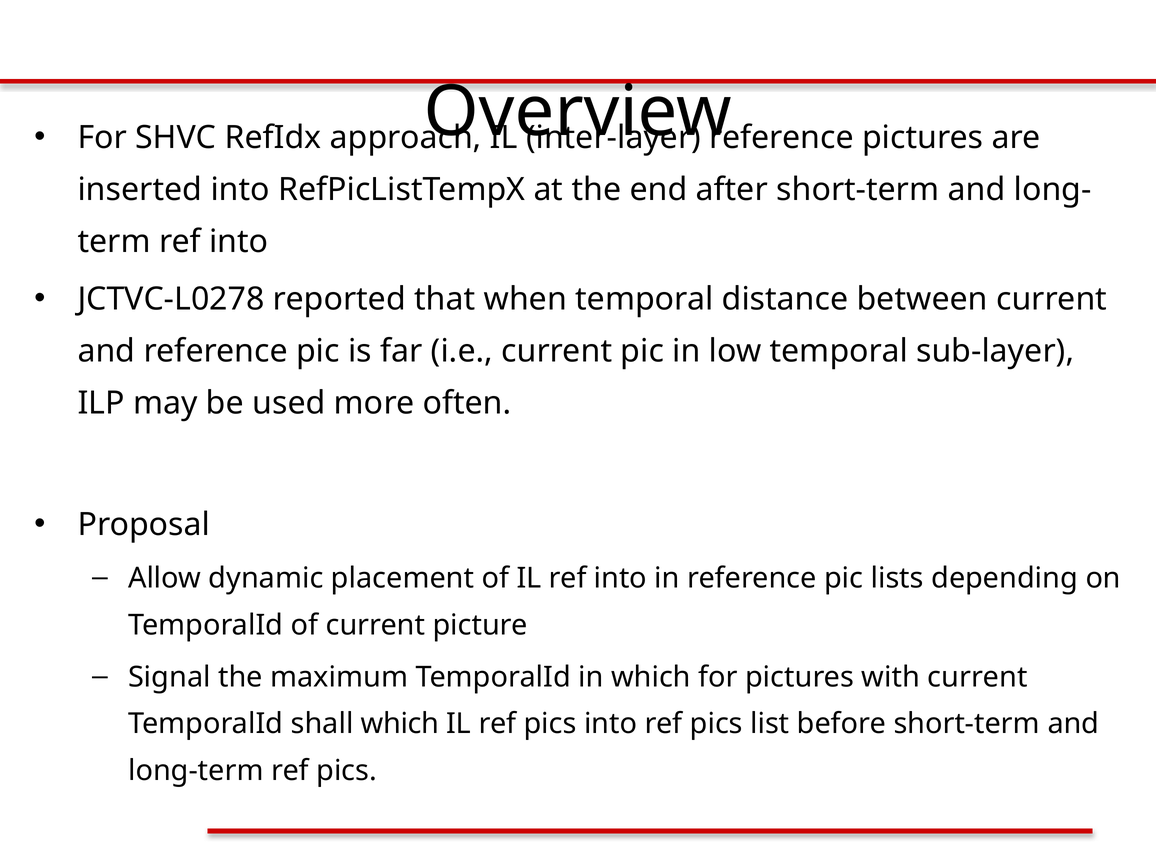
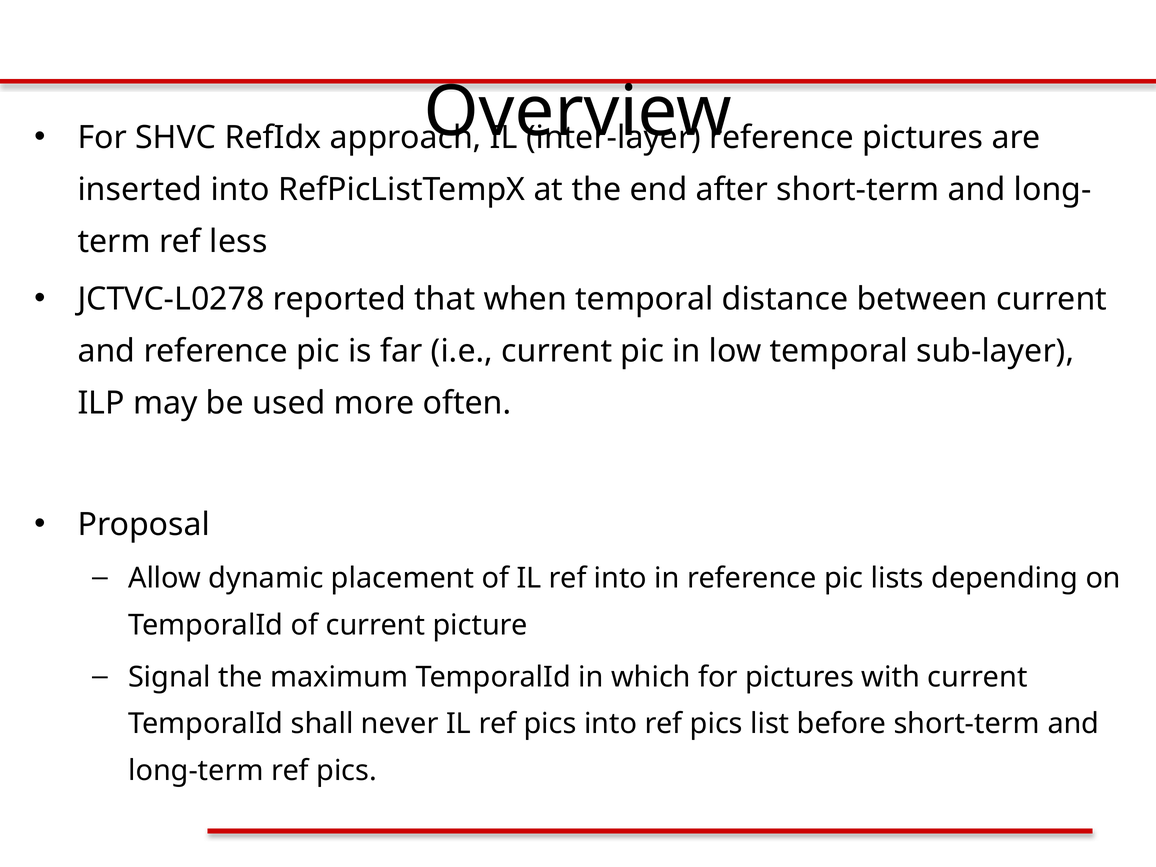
into: into -> less (238, 241)
shall which: which -> never (400, 724)
